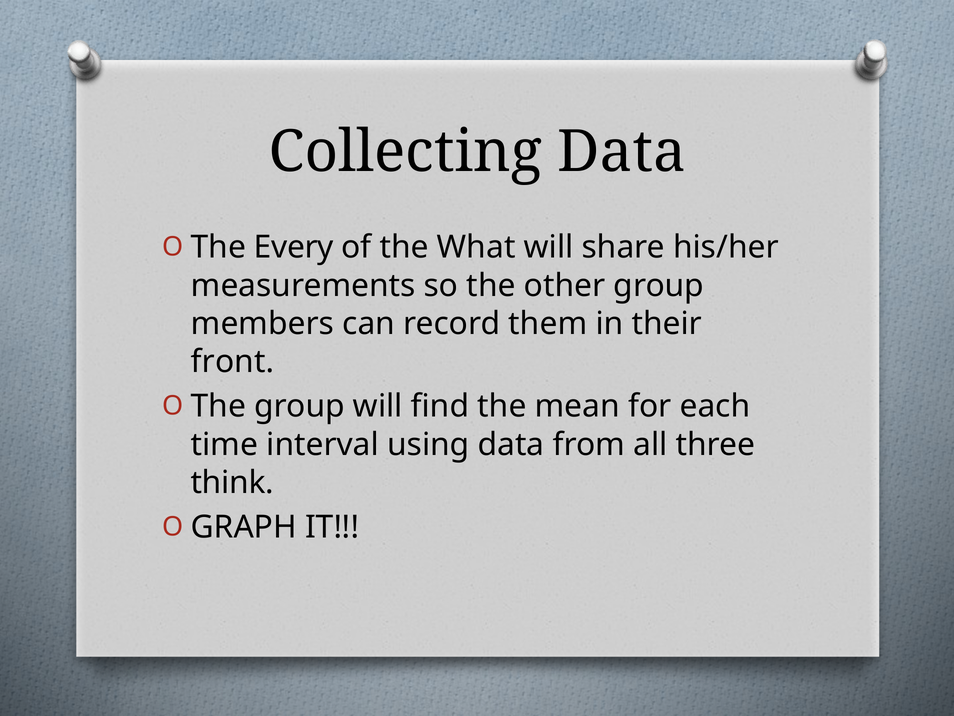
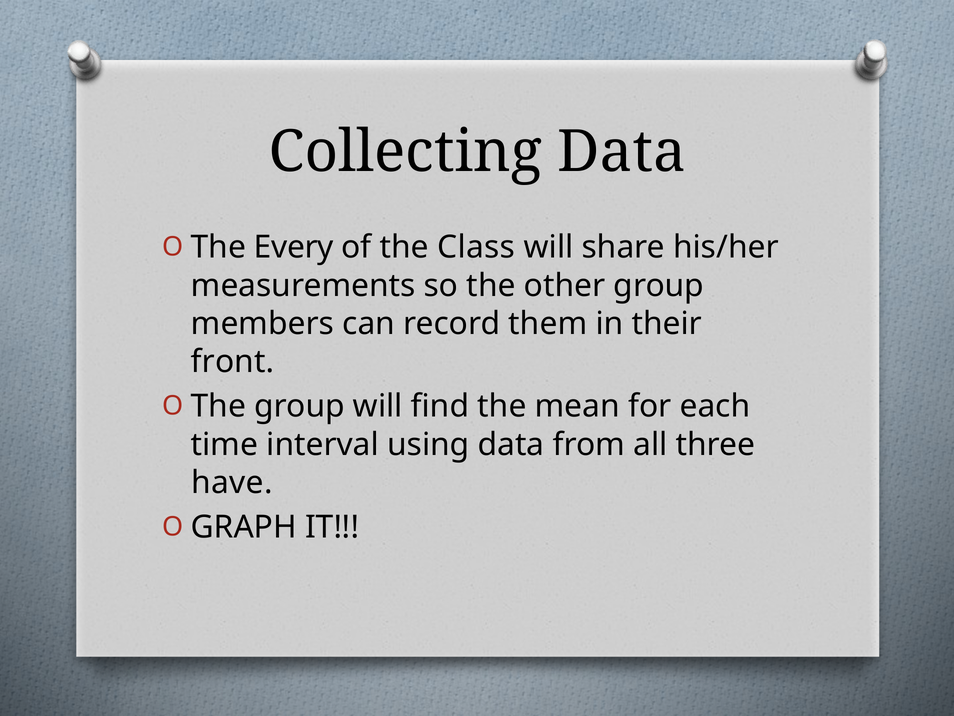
What: What -> Class (476, 247)
think: think -> have (232, 483)
